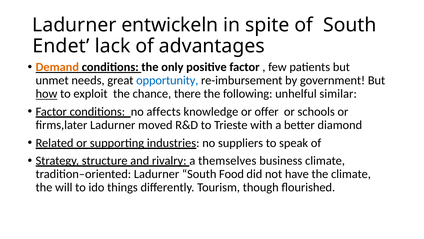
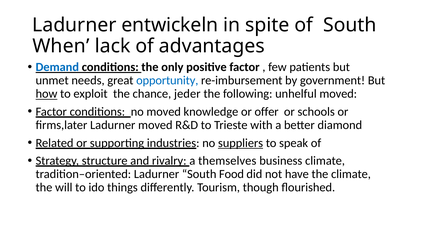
Endet: Endet -> When (61, 46)
Demand colour: orange -> blue (57, 67)
there: there -> jeder (187, 94)
unhelful similar: similar -> moved (338, 94)
no affects: affects -> moved (164, 111)
suppliers underline: none -> present (241, 143)
